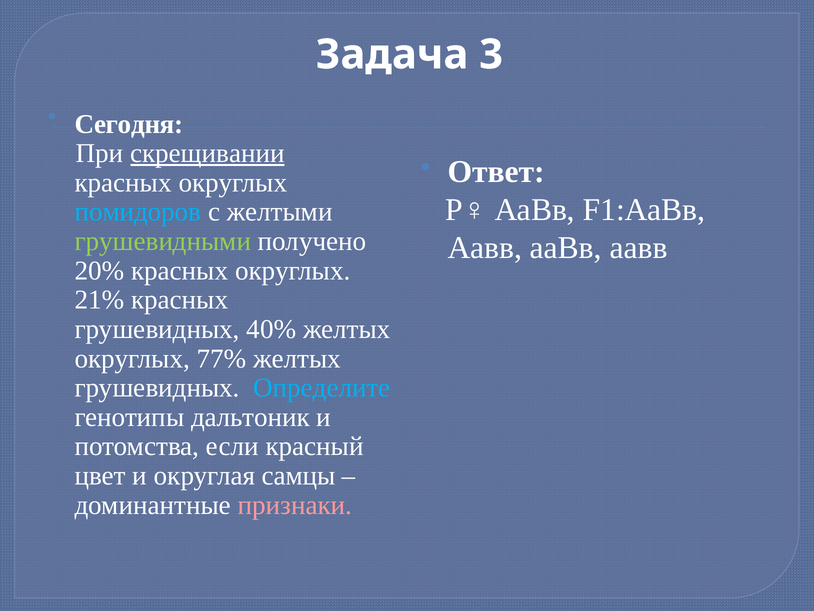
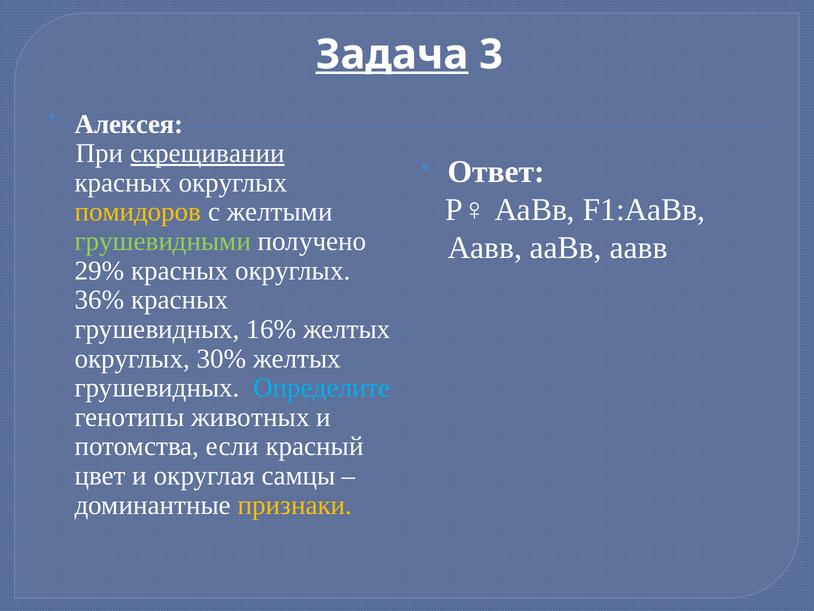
Задача underline: none -> present (392, 55)
Сегодня: Сегодня -> Алексея (129, 124)
помидоров colour: light blue -> yellow (138, 212)
20%: 20% -> 29% (100, 270)
21%: 21% -> 36% (100, 300)
40%: 40% -> 16% (271, 329)
77%: 77% -> 30% (222, 358)
дальтоник: дальтоник -> животных (250, 417)
признаки colour: pink -> yellow (295, 505)
